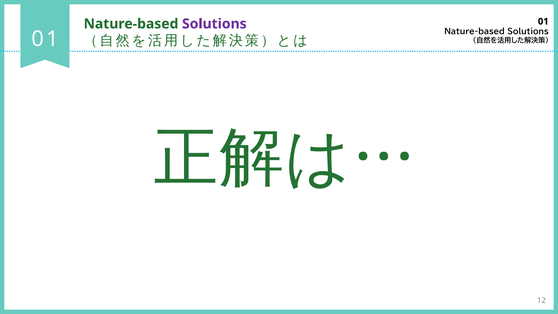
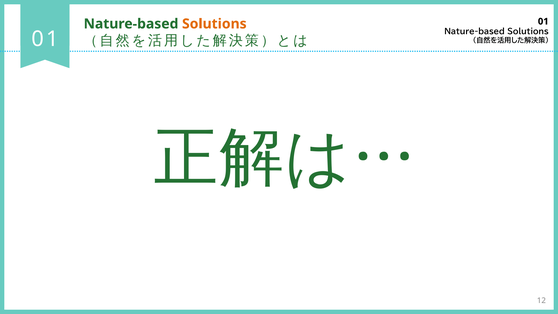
Solutions colour: purple -> orange (214, 24)
